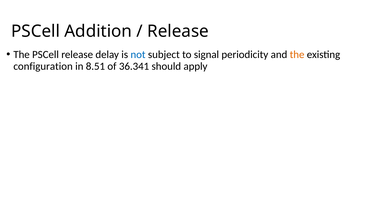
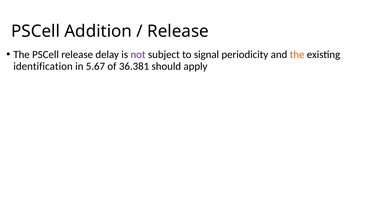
not colour: blue -> purple (138, 55)
configuration: configuration -> identification (43, 66)
8.51: 8.51 -> 5.67 (95, 66)
36.341: 36.341 -> 36.381 (134, 66)
